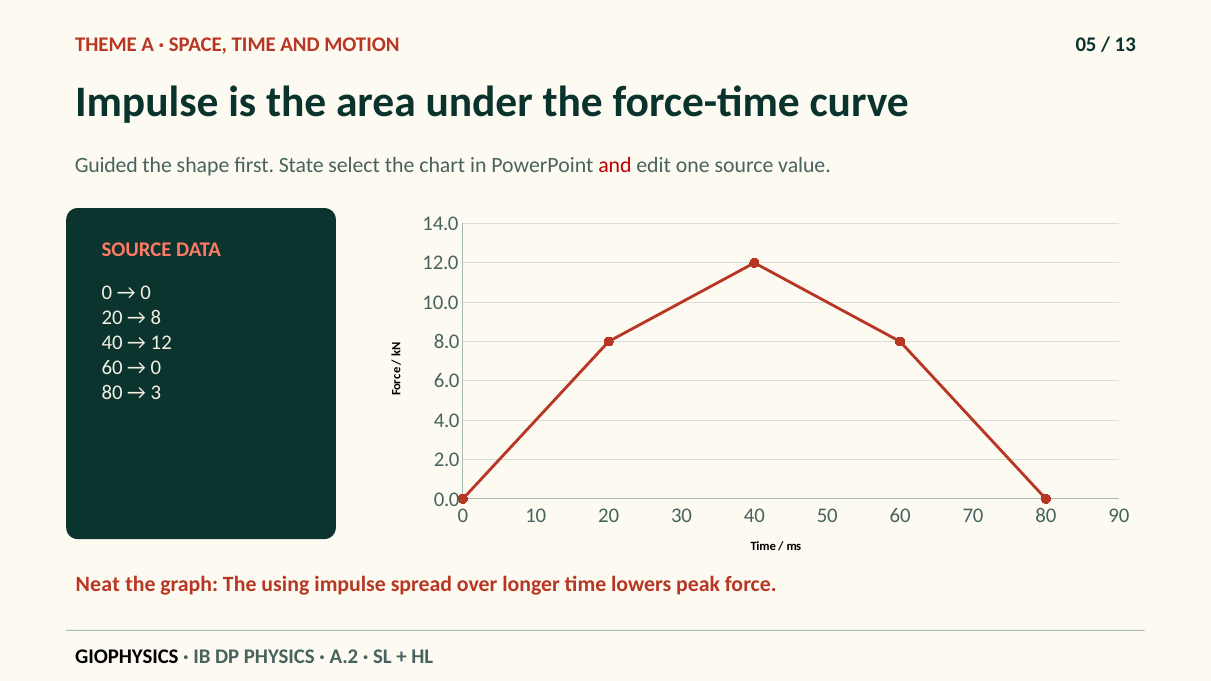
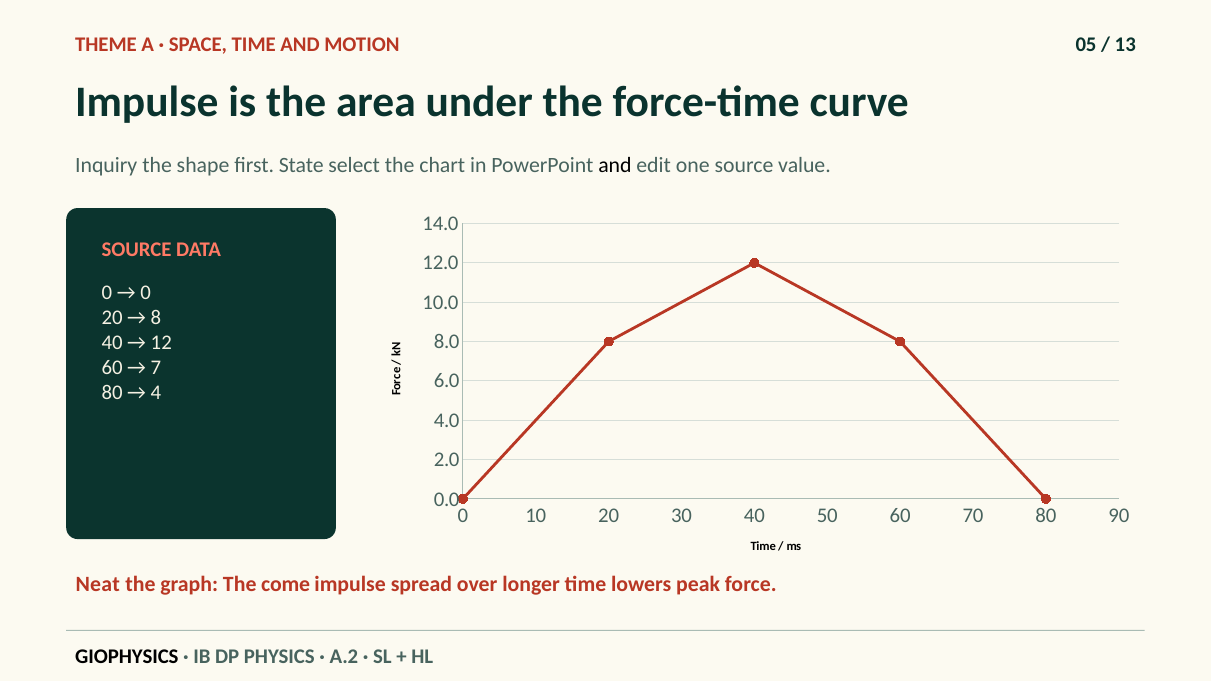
Guided: Guided -> Inquiry (106, 166)
and colour: red -> black (615, 166)
0: 0 -> 7 (156, 368)
3: 3 -> 4 (156, 393)
using: using -> come (286, 585)
